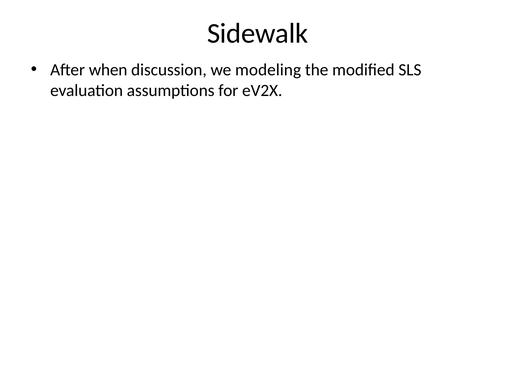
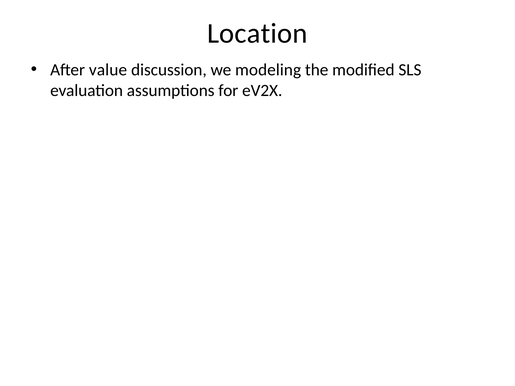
Sidewalk: Sidewalk -> Location (257, 33)
when: when -> value (108, 70)
